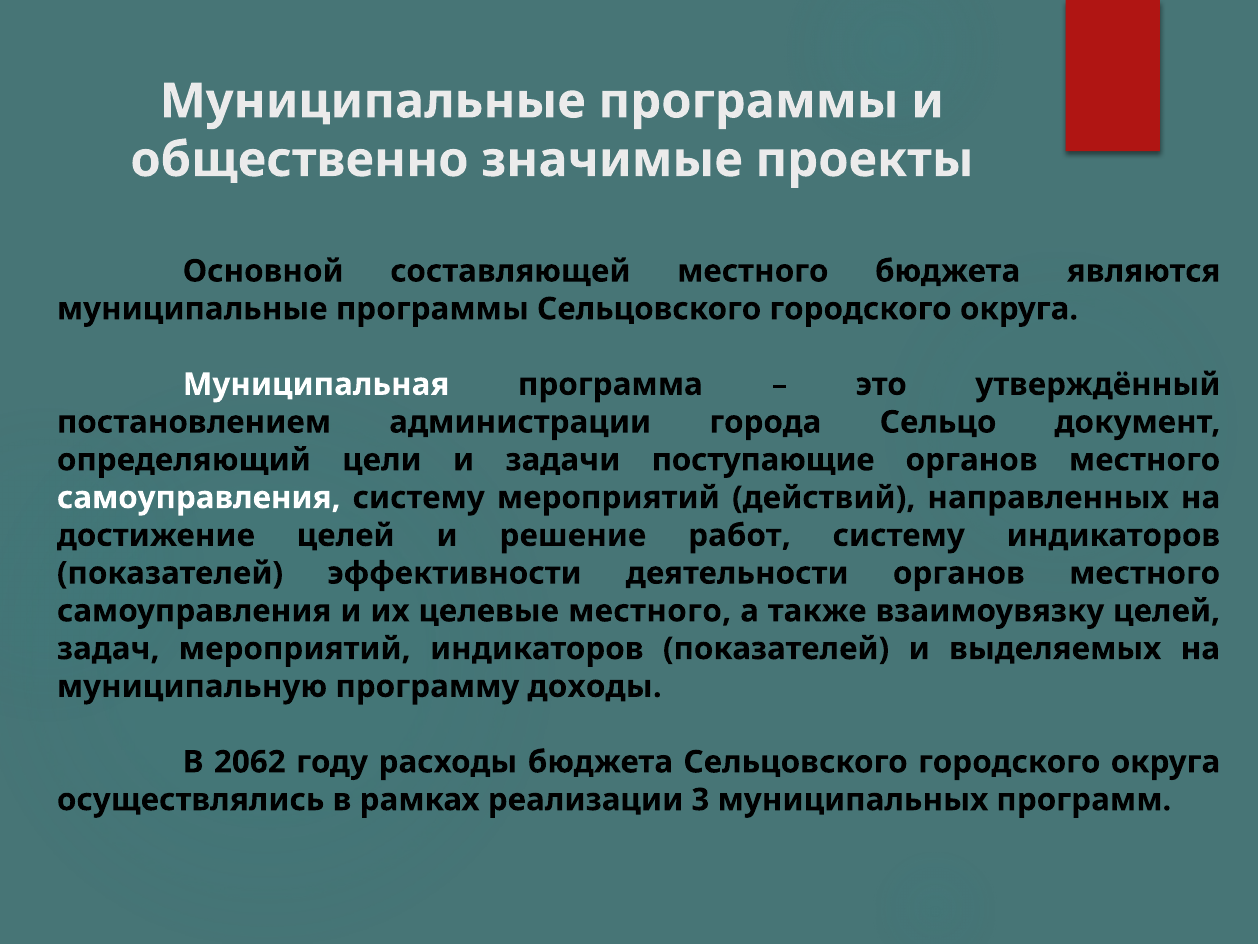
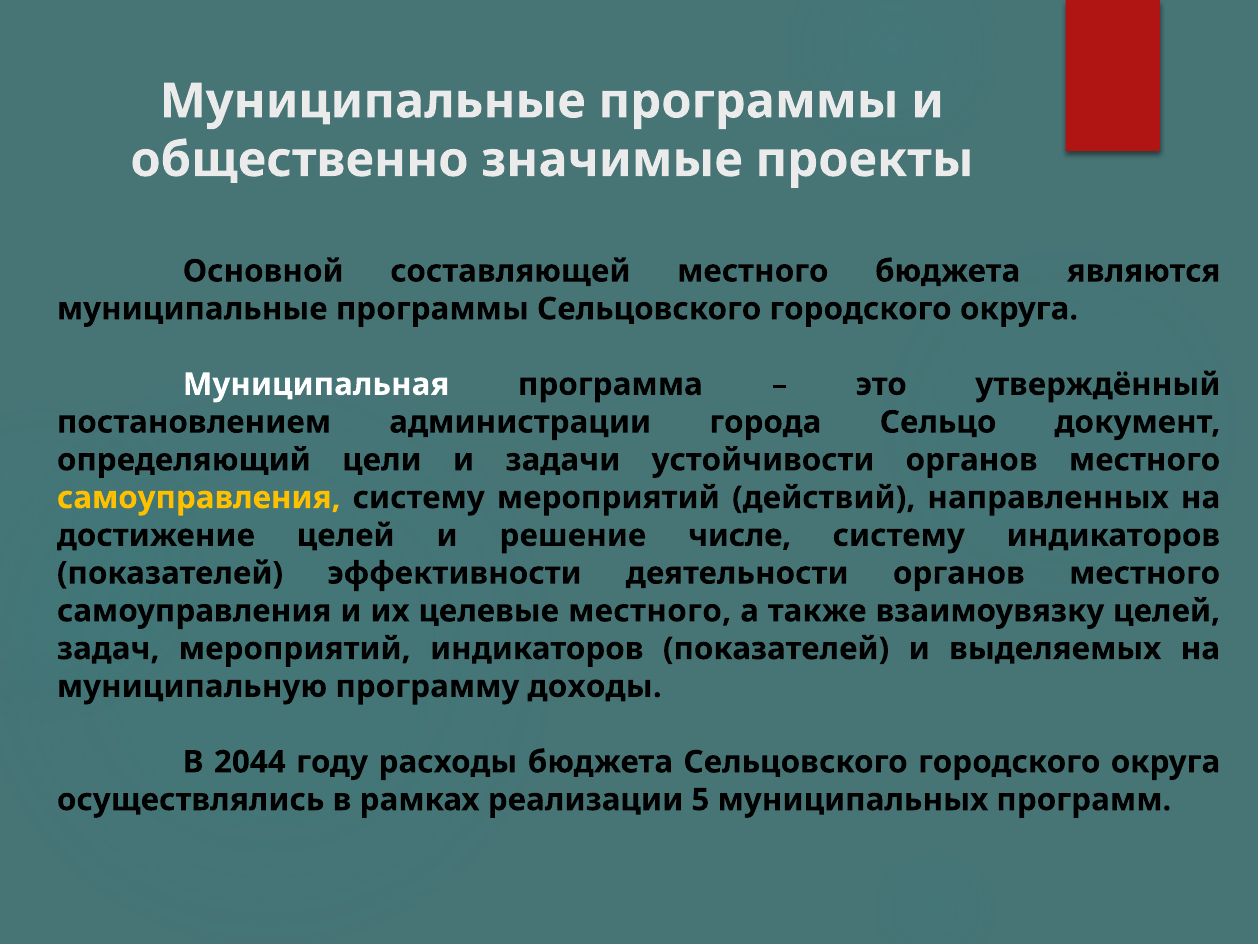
поступающие: поступающие -> устойчивости (763, 460)
самоуправления colour: white -> yellow (199, 498)
работ: работ -> числе (740, 535)
2062: 2062 -> 2044 (250, 762)
3: 3 -> 5 (700, 799)
